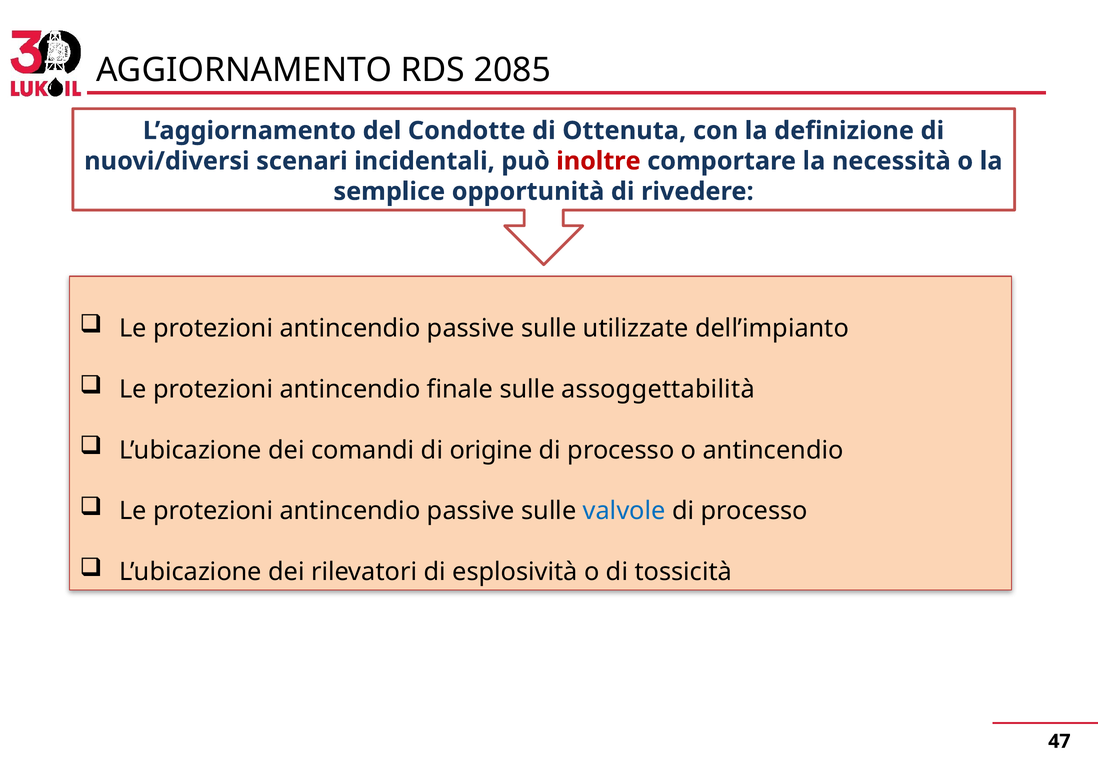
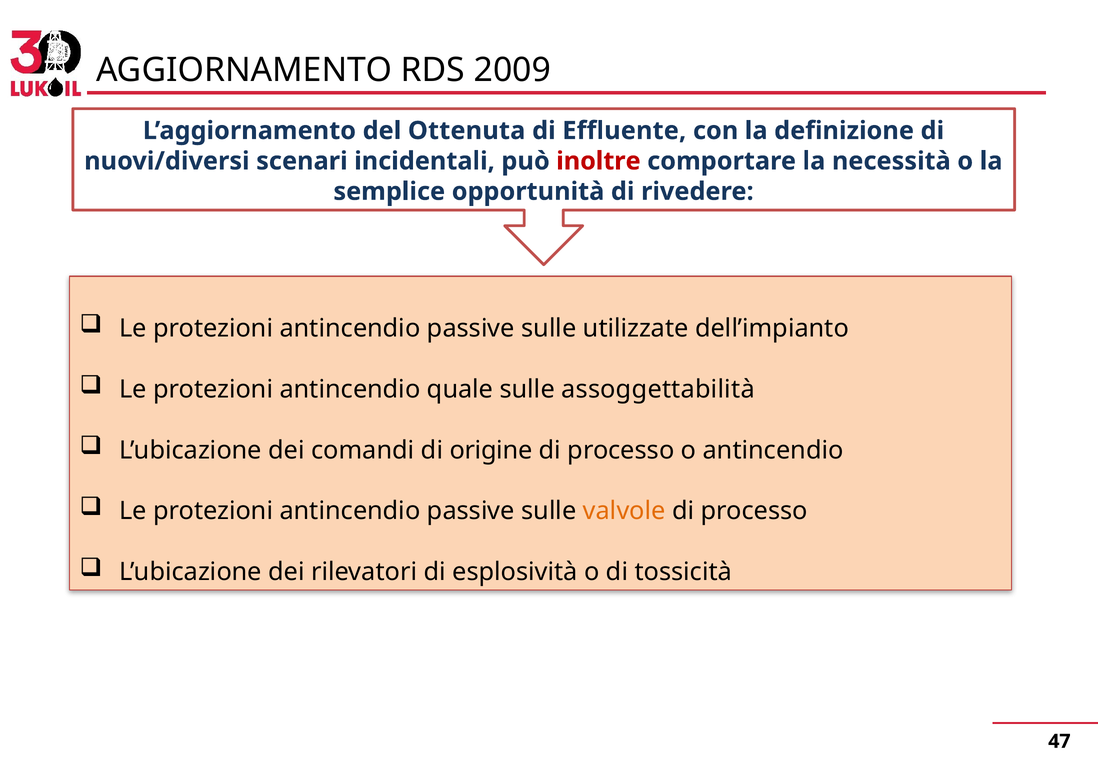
2085: 2085 -> 2009 (512, 70)
Condotte: Condotte -> Ottenuta (467, 131)
Ottenuta: Ottenuta -> Effluente (624, 131)
finale: finale -> quale (460, 389)
valvole colour: blue -> orange (624, 511)
